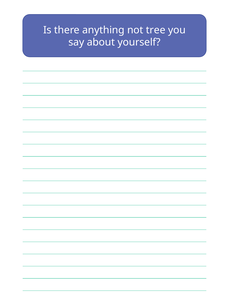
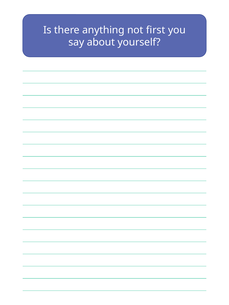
tree: tree -> first (156, 30)
